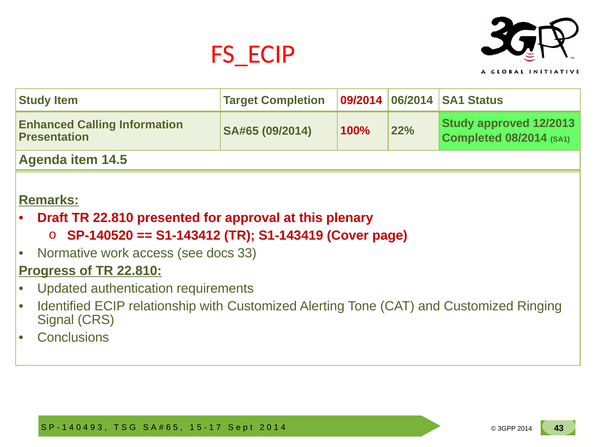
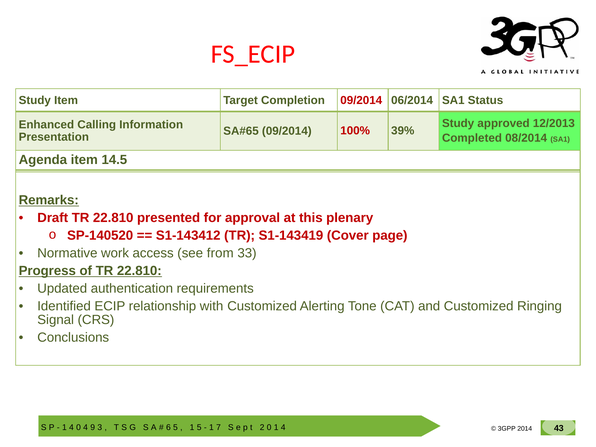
22%: 22% -> 39% (403, 131)
docs: docs -> from (220, 253)
